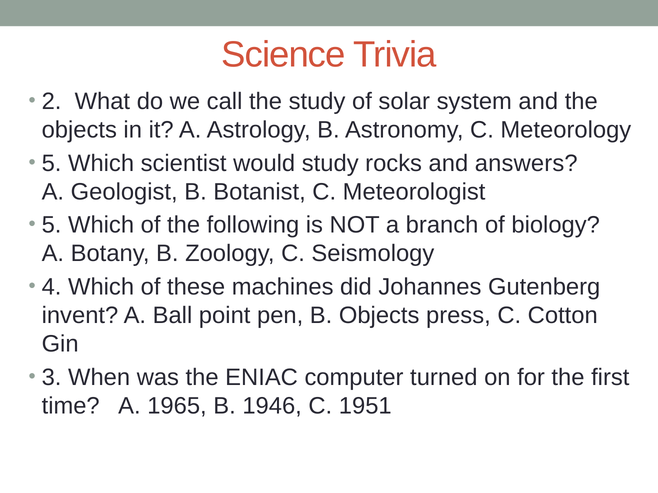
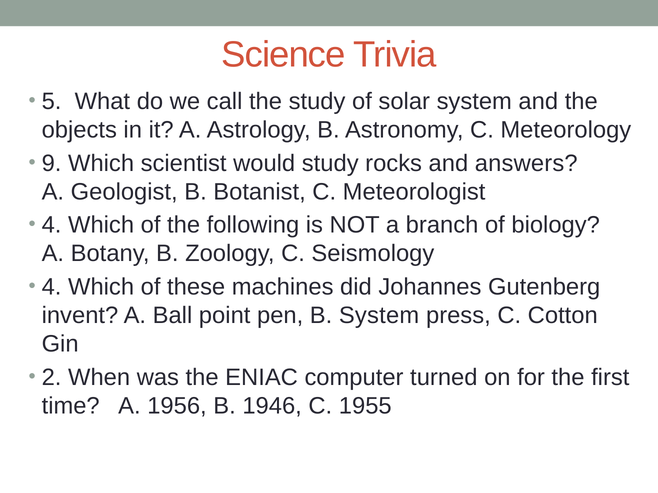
2: 2 -> 5 (52, 102)
5: 5 -> 9 (52, 163)
5: 5 -> 4 (52, 225)
B Objects: Objects -> System (379, 316)
3: 3 -> 2 (52, 378)
1965: 1965 -> 1956 (177, 406)
1951: 1951 -> 1955 (365, 406)
